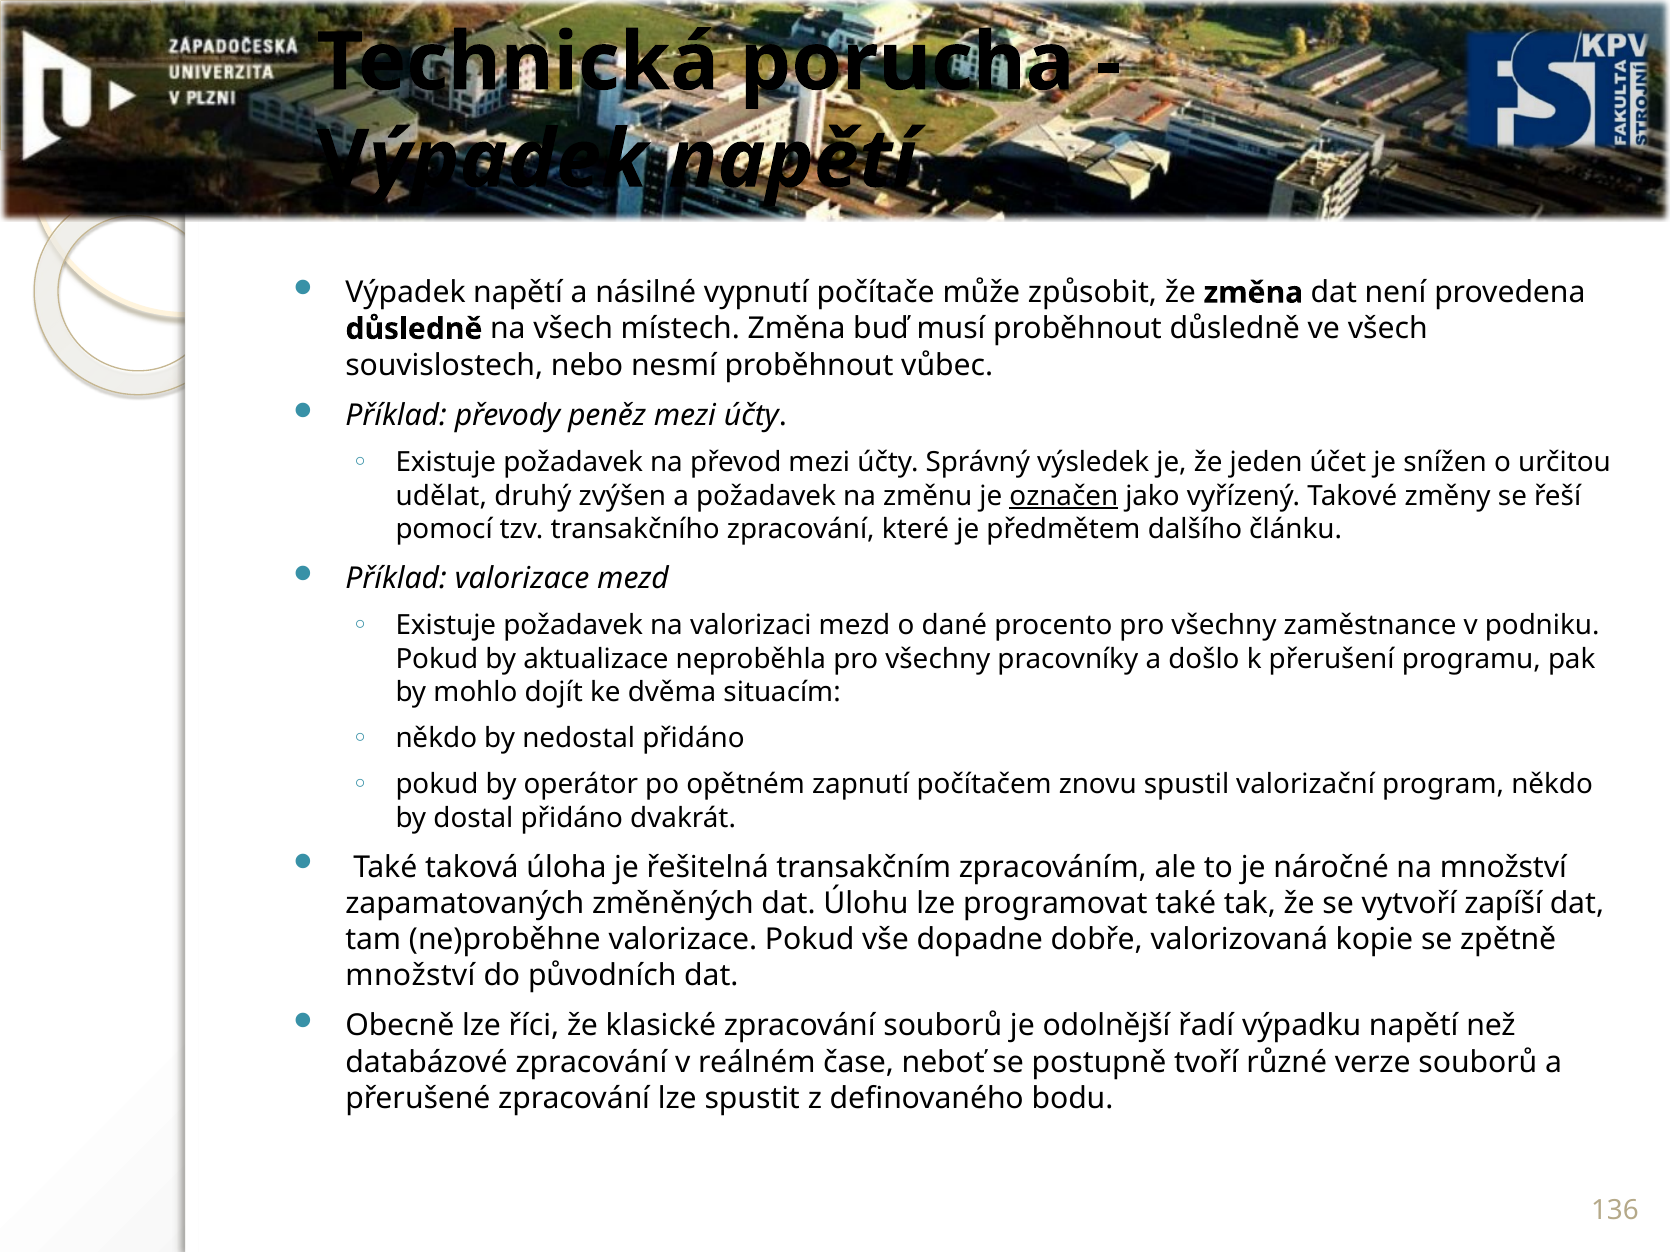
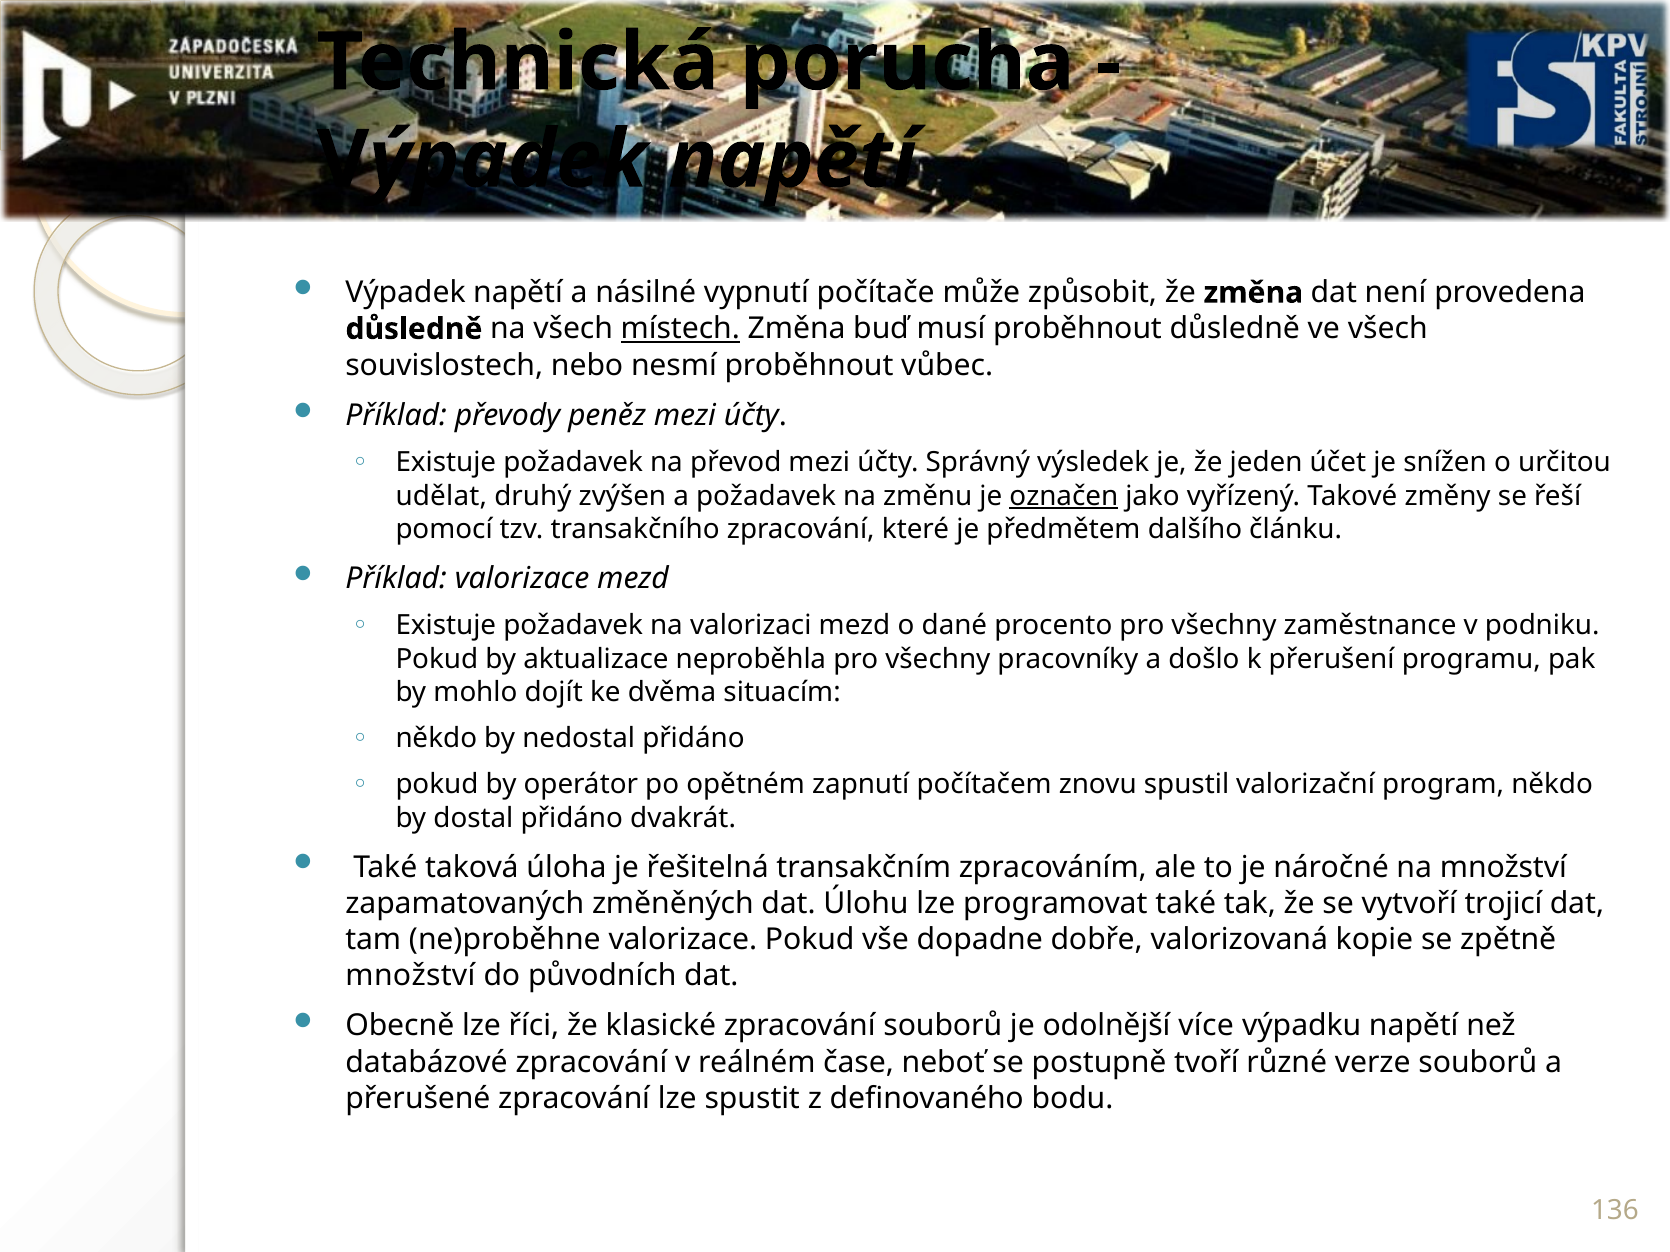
místech underline: none -> present (680, 329)
zapíší: zapíší -> trojicí (1503, 904)
řadí: řadí -> více (1206, 1026)
